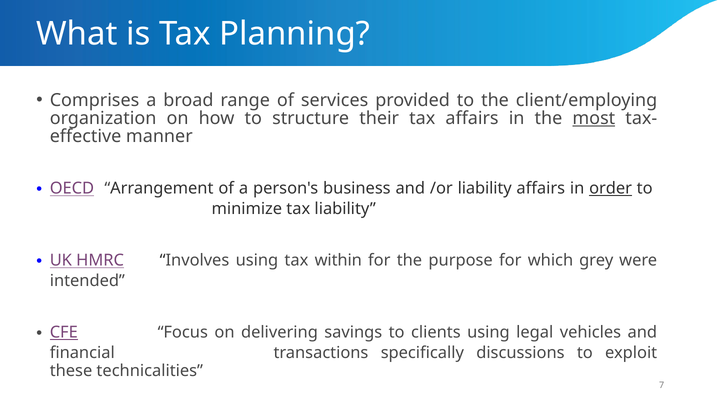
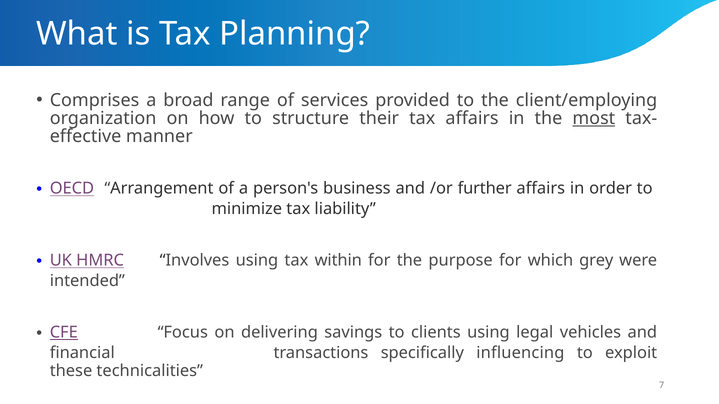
/or liability: liability -> further (485, 189)
order underline: present -> none (611, 189)
discussions: discussions -> influencing (520, 353)
